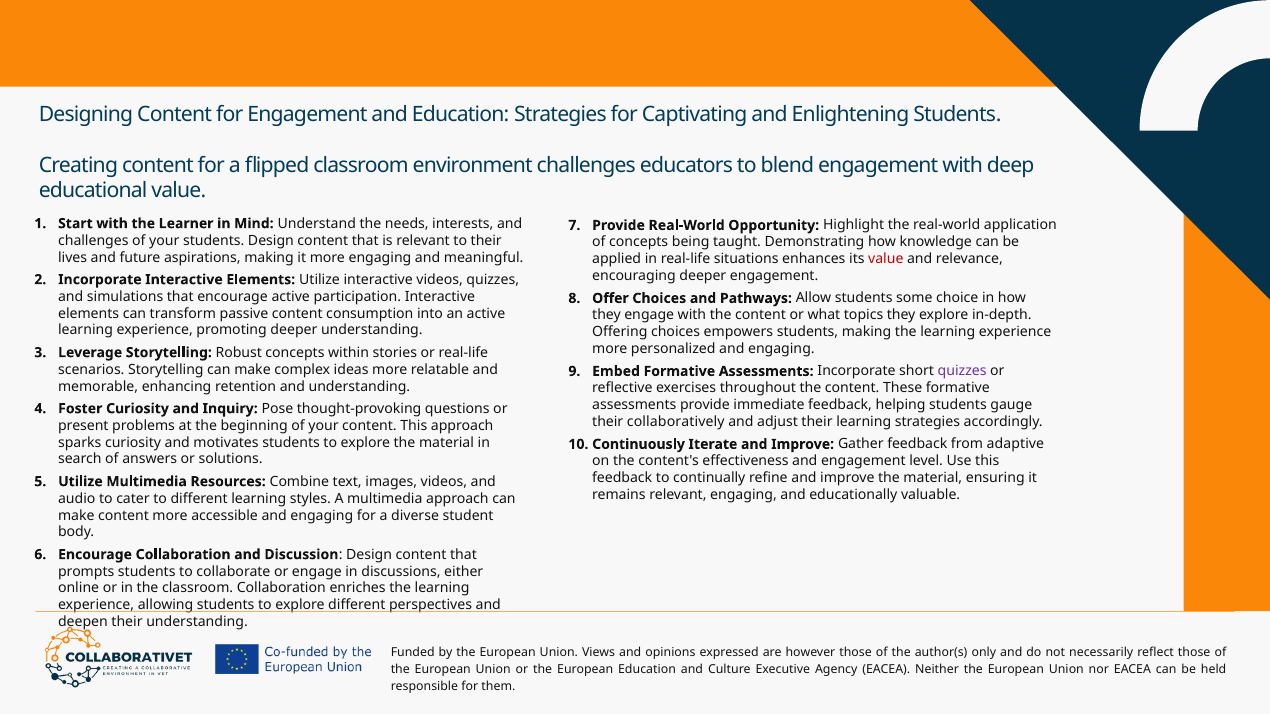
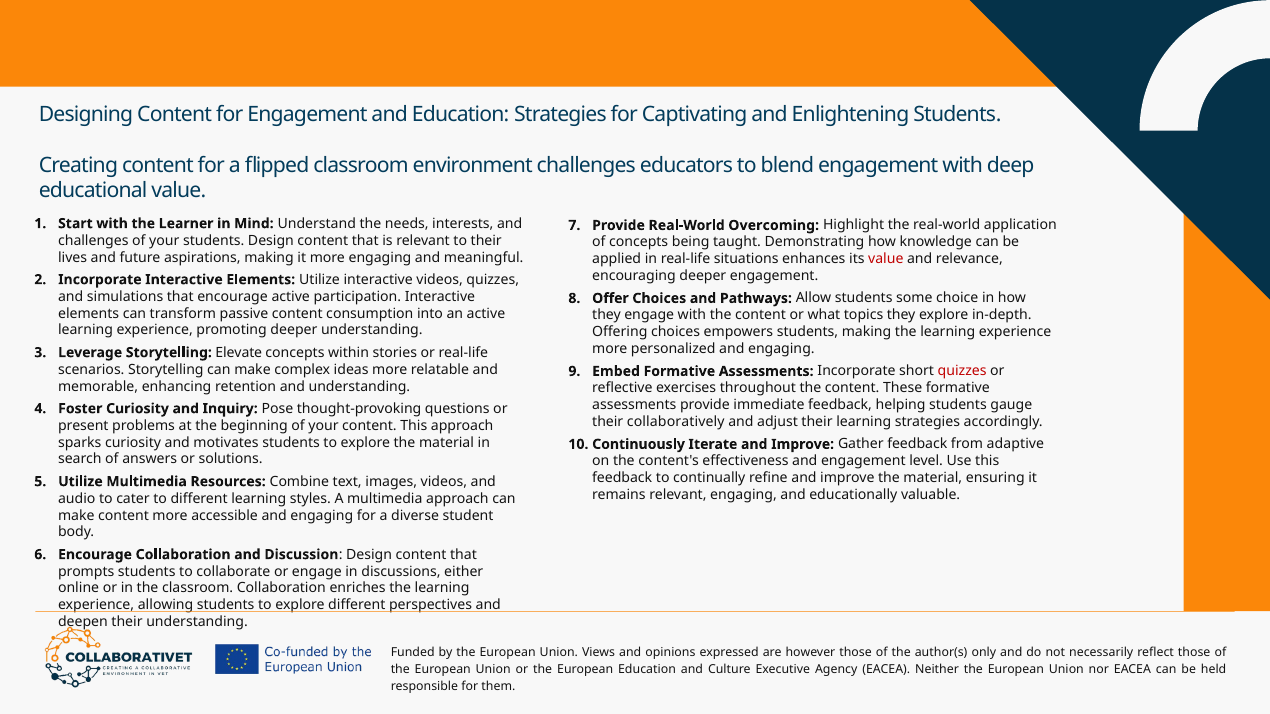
Opportunity: Opportunity -> Overcoming (774, 225)
Robust: Robust -> Elevate (239, 353)
quizzes colour: purple -> red (962, 371)
